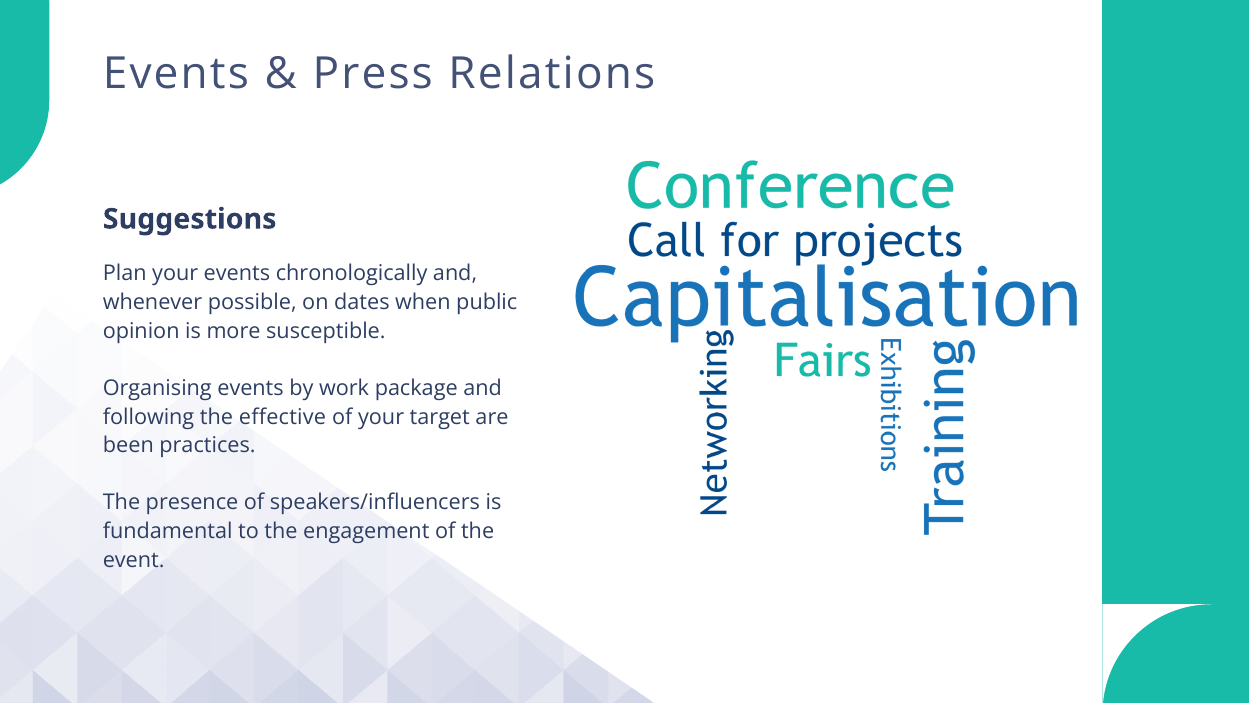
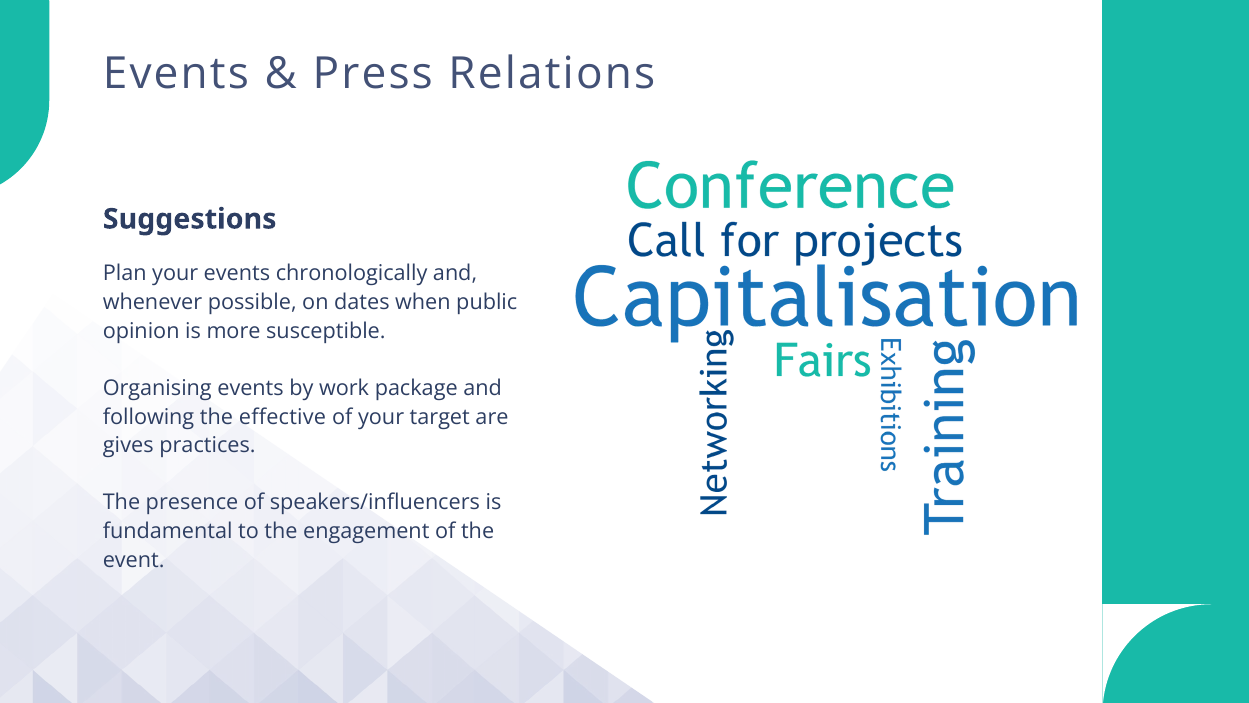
been: been -> gives (128, 445)
